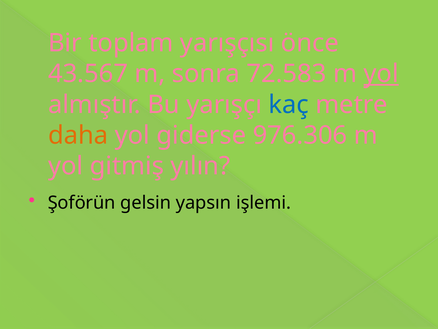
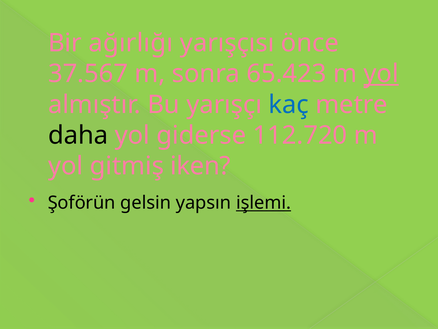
toplam: toplam -> ağırlığı (131, 43)
43.567: 43.567 -> 37.567 (88, 74)
72.583: 72.583 -> 65.423 (286, 74)
daha colour: orange -> black (78, 135)
976.306: 976.306 -> 112.720 (300, 135)
yılın: yılın -> iken (200, 166)
işlemi underline: none -> present (264, 203)
